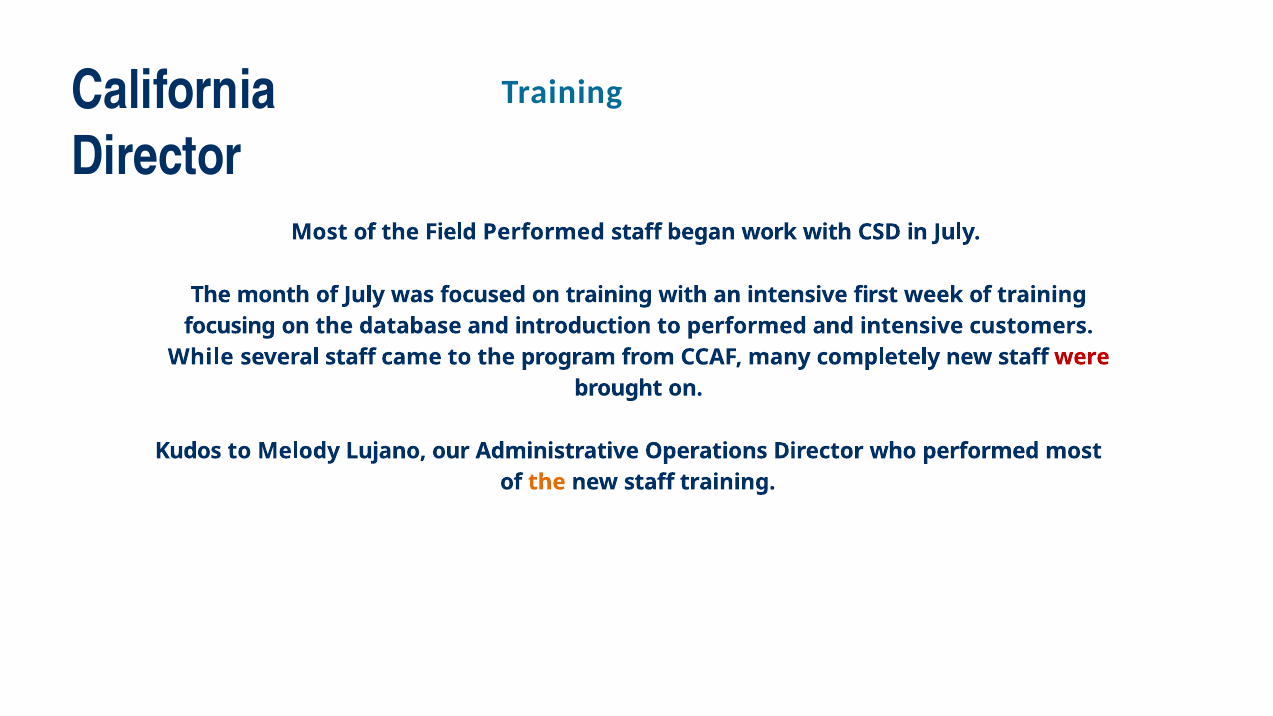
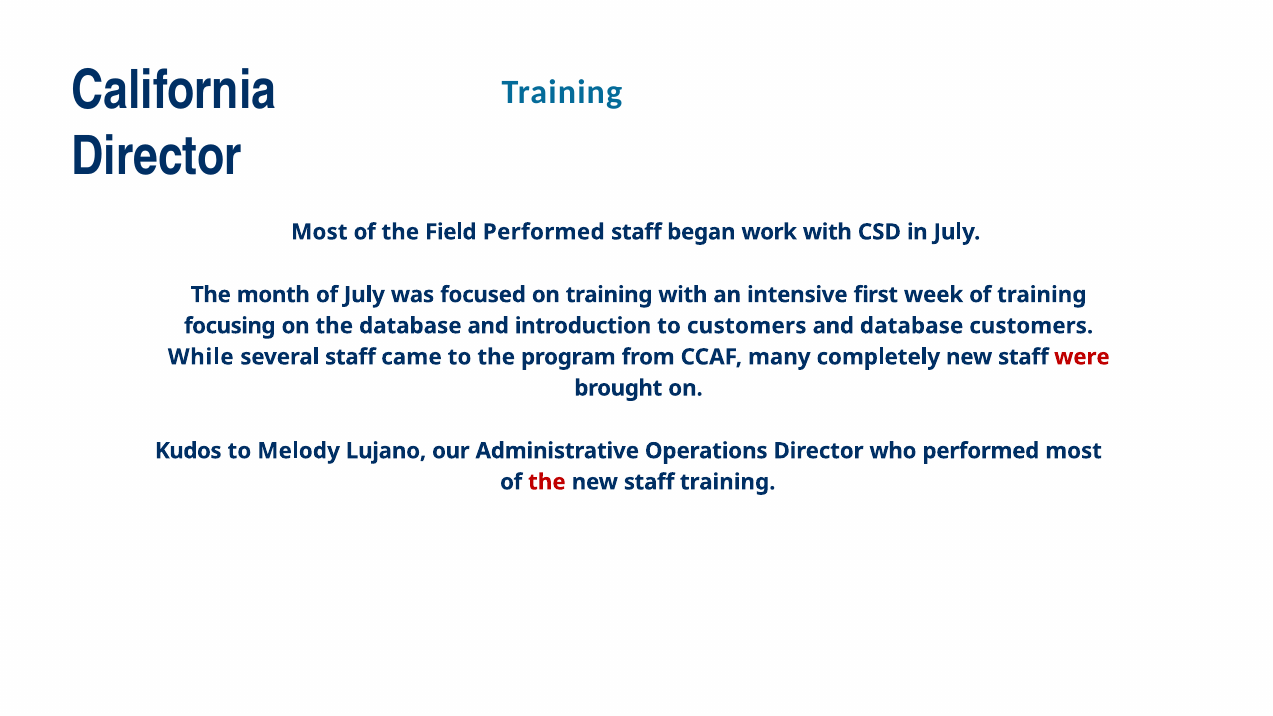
to performed: performed -> customers (747, 326)
and intensive: intensive -> database (912, 326)
the colour: orange -> red (547, 482)
